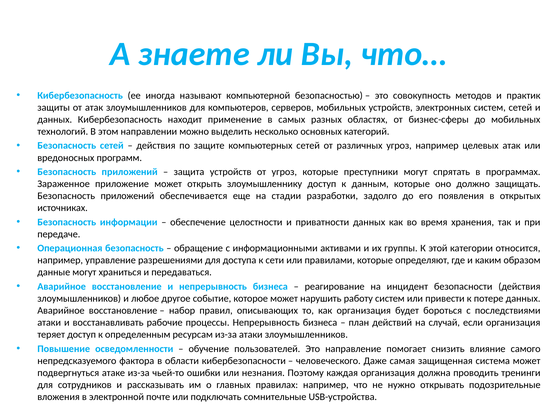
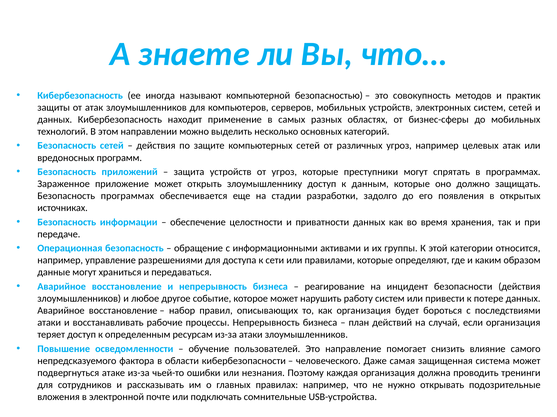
приложений: приложений -> программах (127, 196)
